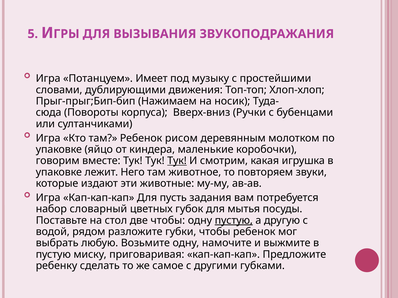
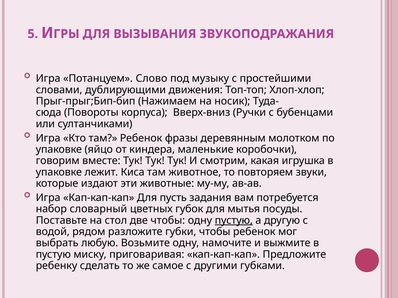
Имеет: Имеет -> Слово (151, 79)
рисом: рисом -> фразы (181, 138)
Тук underline: present -> none (177, 161)
Него: Него -> Киса (133, 172)
